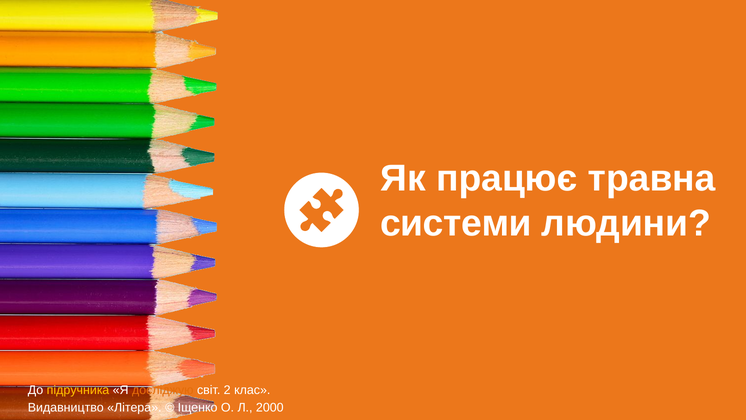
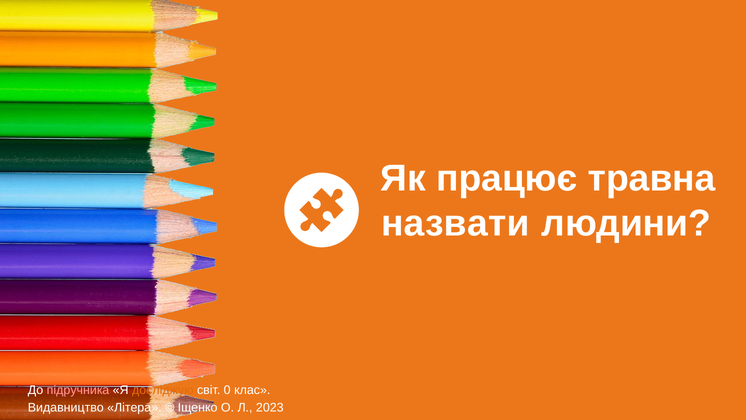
системи: системи -> назвати (455, 223)
підручника colour: yellow -> pink (78, 390)
2: 2 -> 0 (227, 390)
2000: 2000 -> 2023 (270, 407)
